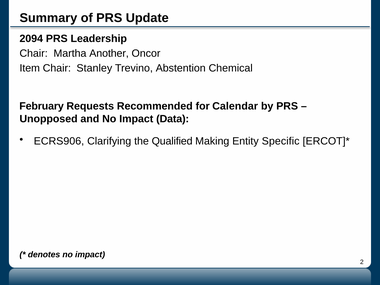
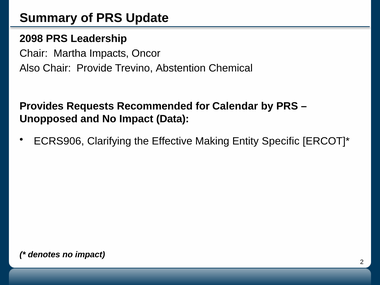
2094: 2094 -> 2098 (31, 39)
Another: Another -> Impacts (109, 53)
Item: Item -> Also (30, 68)
Stanley: Stanley -> Provide (94, 68)
February: February -> Provides (42, 106)
Qualified: Qualified -> Effective (172, 141)
